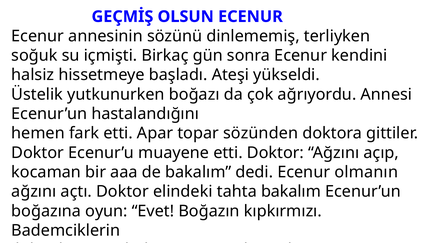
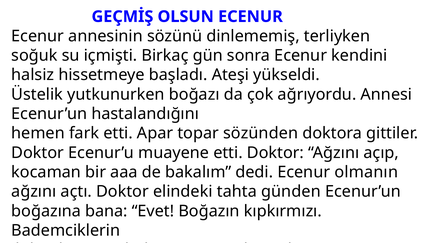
tahta bakalım: bakalım -> günden (291, 192)
oyun: oyun -> bana (106, 211)
